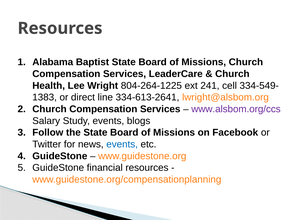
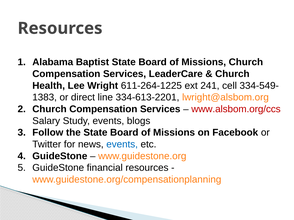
804-264-1225: 804-264-1225 -> 611-264-1225 (151, 86)
334-613-2641: 334-613-2641 -> 334-613-2201 (147, 98)
www.alsbom.org/ccs colour: purple -> red (236, 109)
